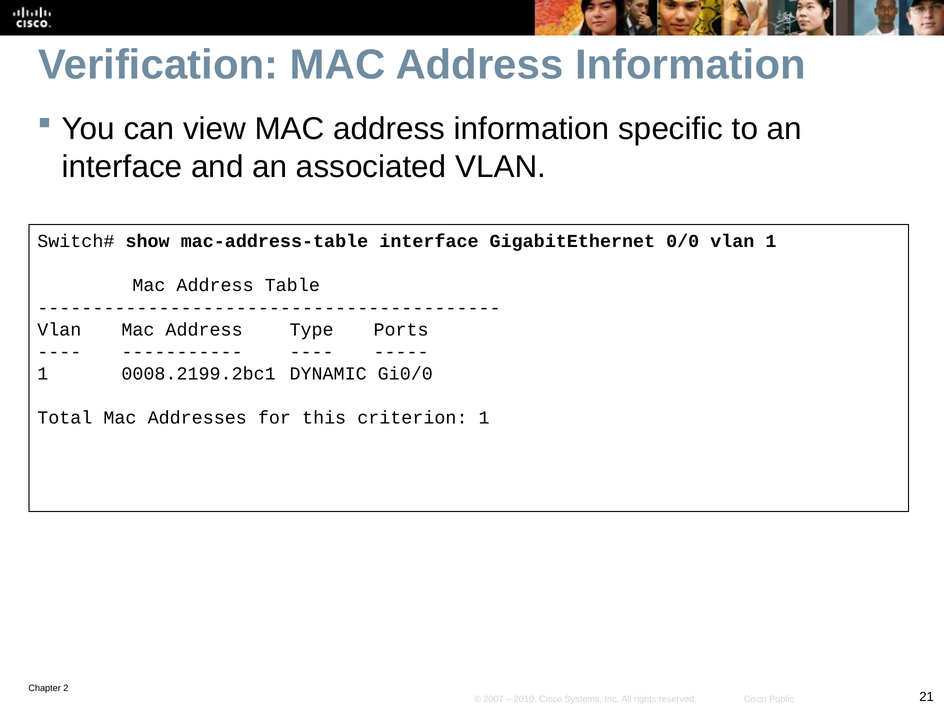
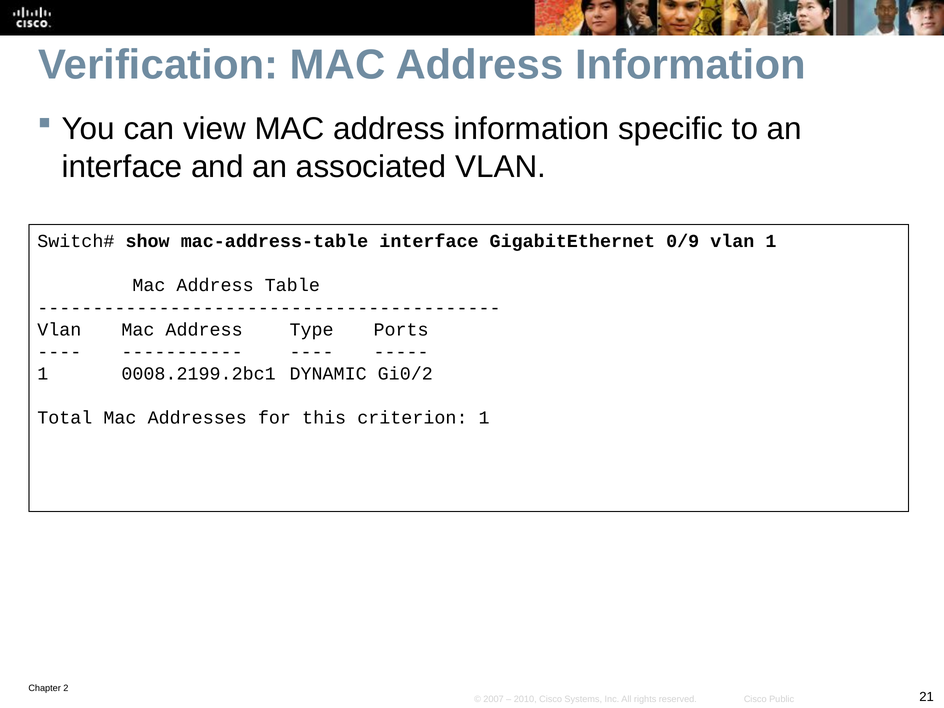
0/0: 0/0 -> 0/9 (683, 241)
Gi0/0: Gi0/0 -> Gi0/2 (405, 374)
